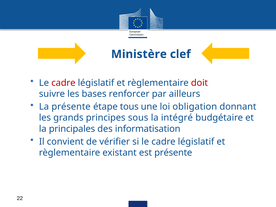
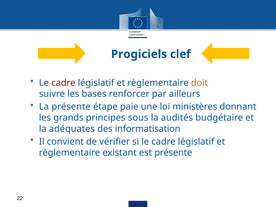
Ministère: Ministère -> Progiciels (139, 54)
doit colour: red -> orange (199, 83)
tous: tous -> paie (129, 107)
obligation: obligation -> ministères (195, 107)
intégré: intégré -> audités (177, 118)
principales: principales -> adéquates (72, 129)
